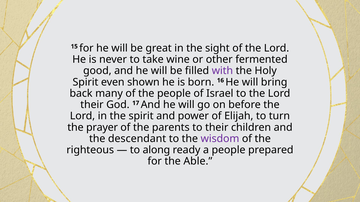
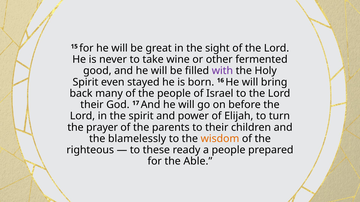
shown: shown -> stayed (143, 82)
descendant: descendant -> blamelessly (137, 139)
wisdom colour: purple -> orange (220, 139)
along: along -> these (156, 150)
